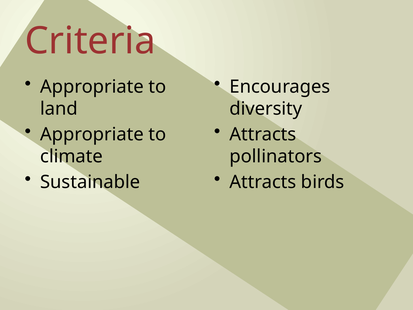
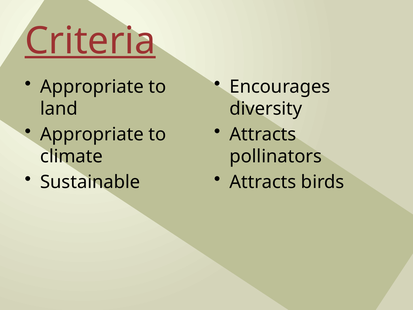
Criteria underline: none -> present (90, 41)
